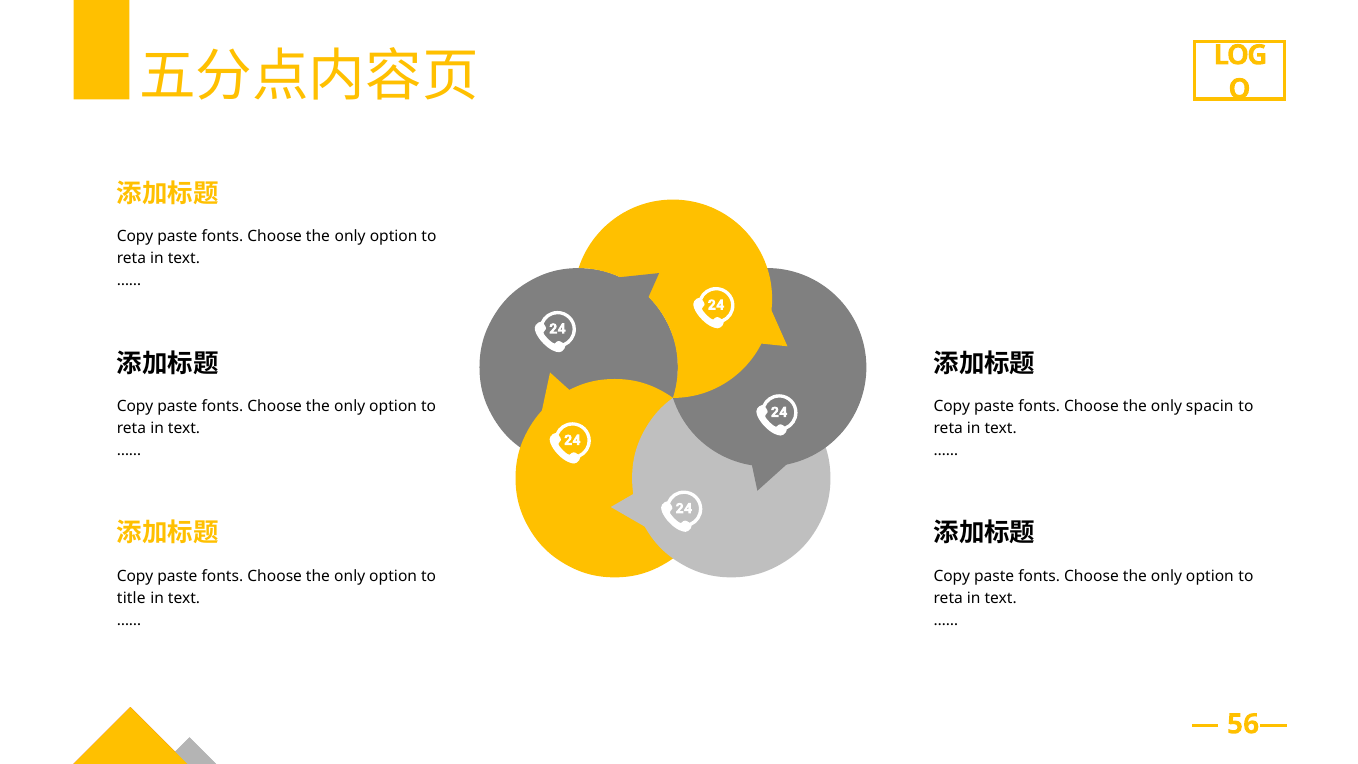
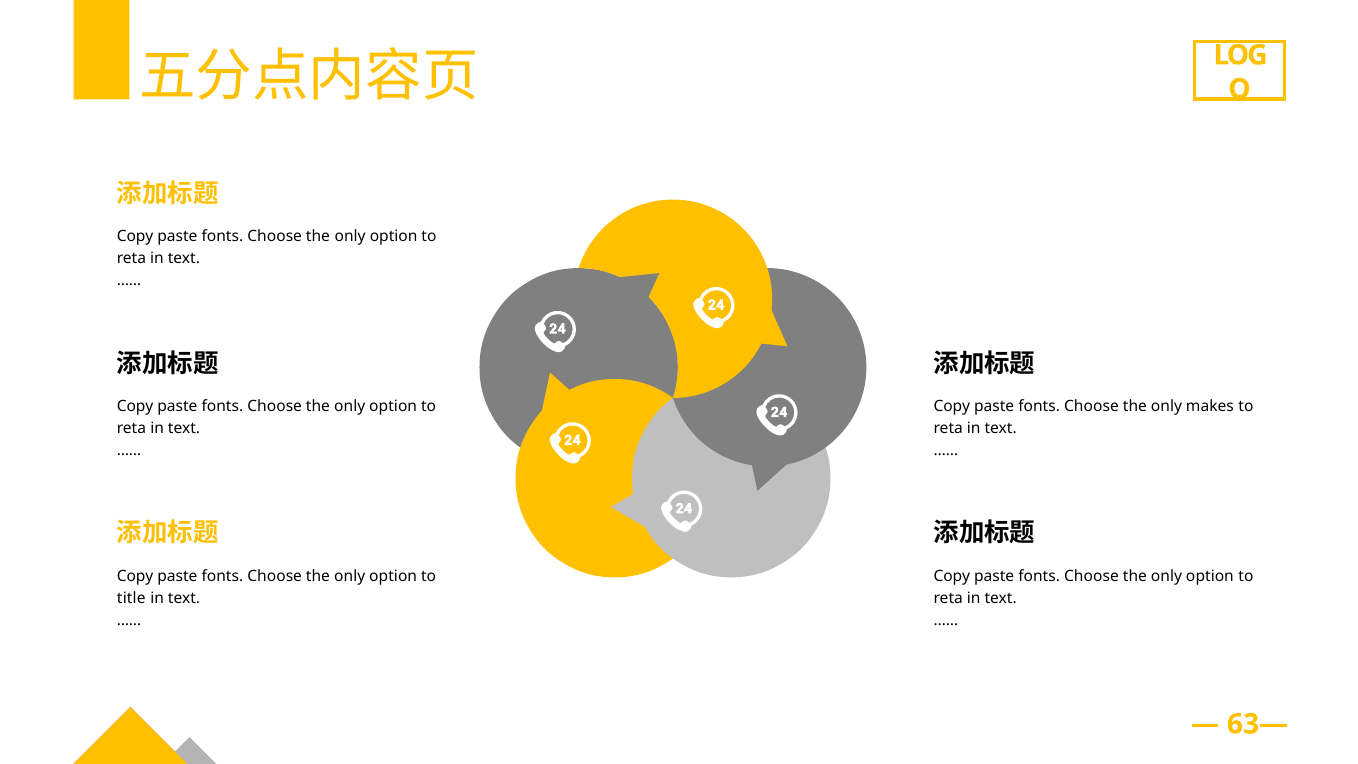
spacin: spacin -> makes (1210, 406)
56—: 56— -> 63— (1257, 724)
